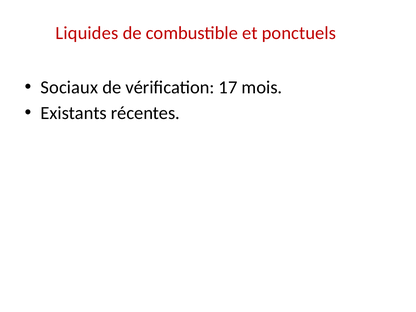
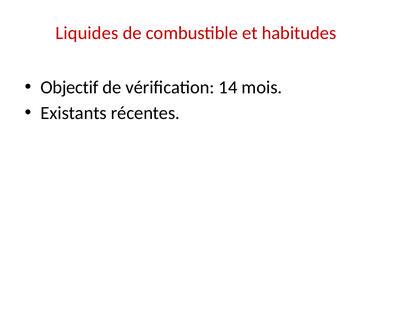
ponctuels: ponctuels -> habitudes (299, 33)
Sociaux: Sociaux -> Objectif (69, 87)
17: 17 -> 14 (228, 87)
